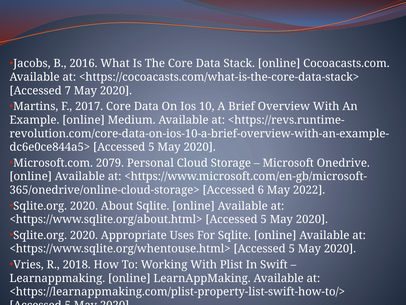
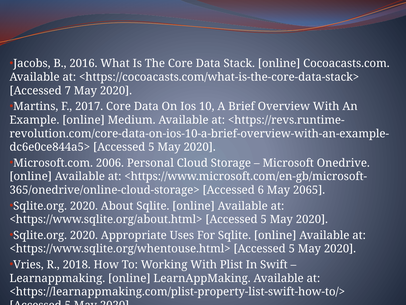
2079: 2079 -> 2006 (110, 163)
2022: 2022 -> 2065 (309, 190)
